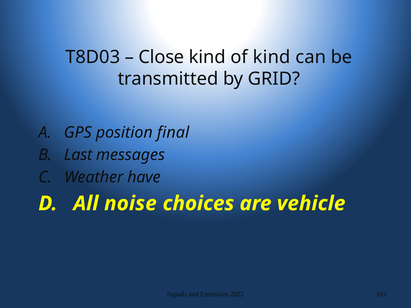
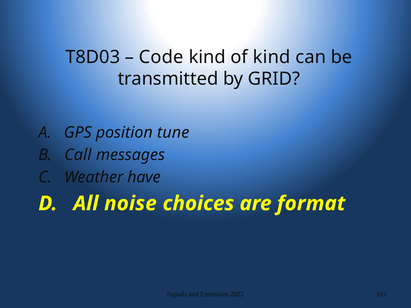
Close: Close -> Code (161, 57)
final: final -> tune (173, 133)
Last: Last -> Call (78, 155)
vehicle: vehicle -> format (311, 204)
